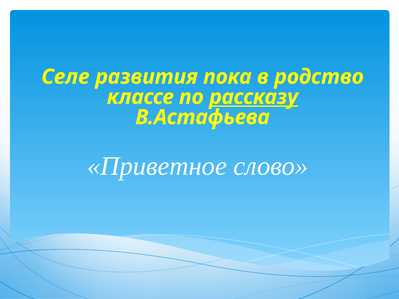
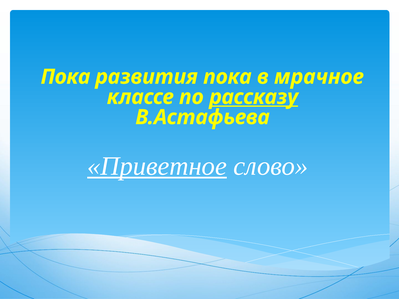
Селе: Селе -> Пока (66, 77)
родство: родство -> мрачное (319, 77)
Приветное underline: none -> present (157, 166)
